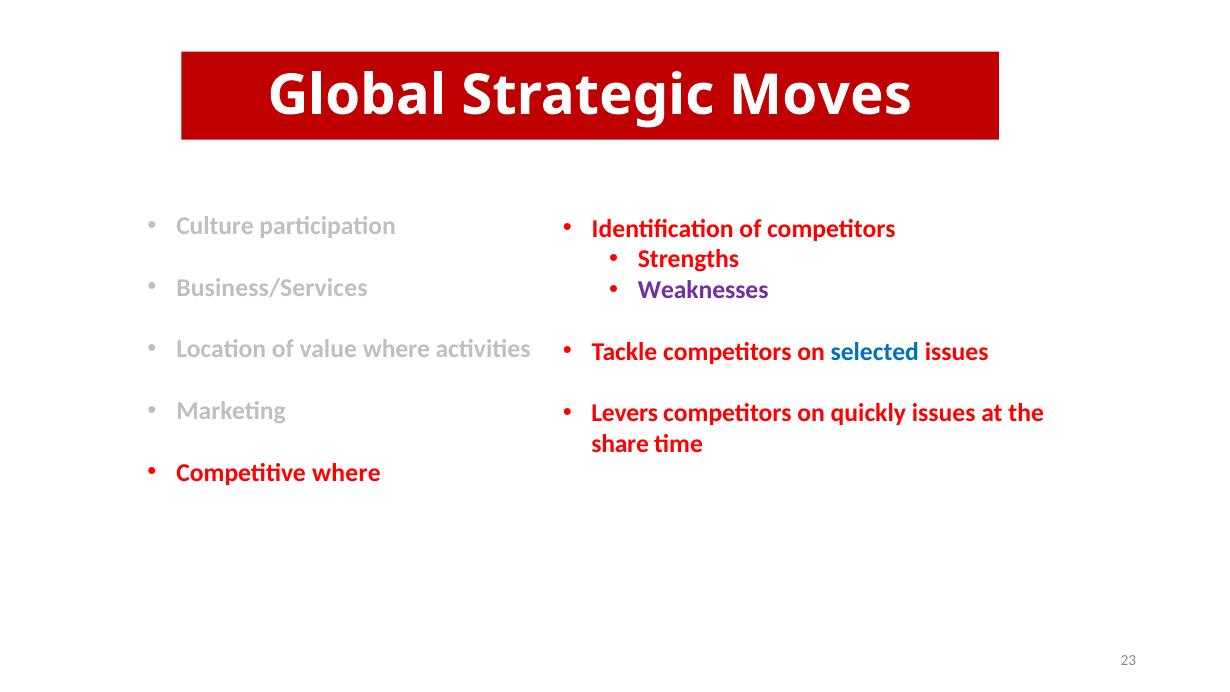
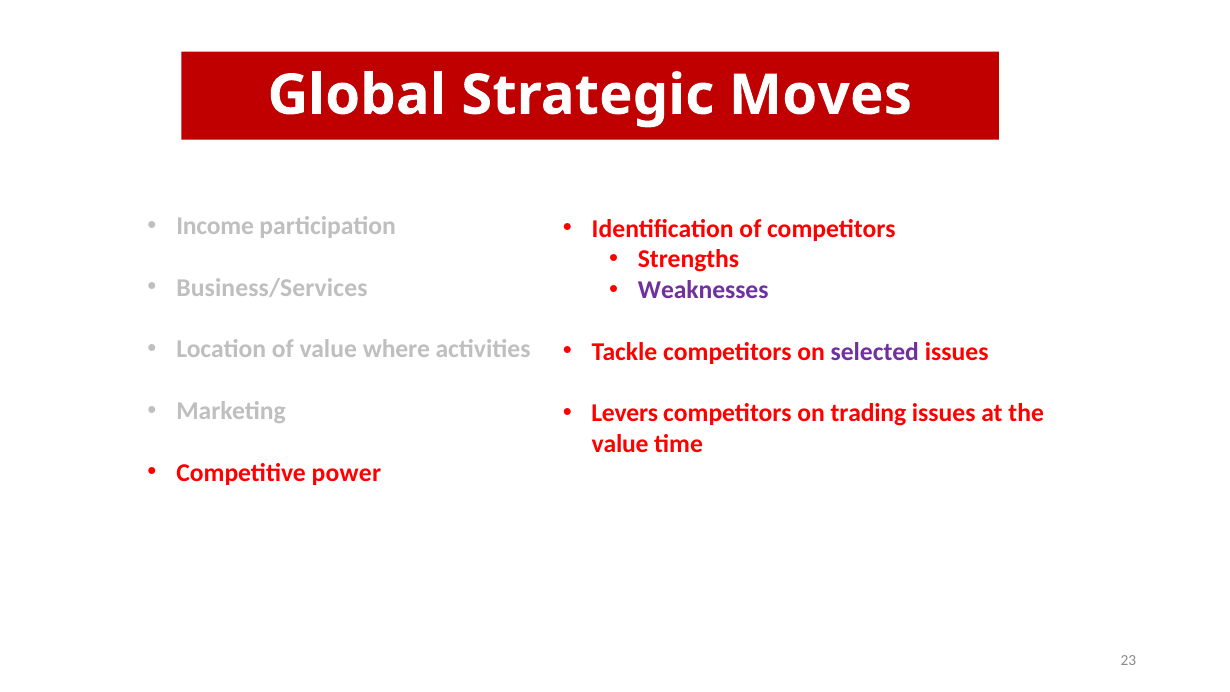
Culture: Culture -> Income (215, 226)
selected colour: blue -> purple (875, 352)
quickly: quickly -> trading (868, 413)
share: share -> value (620, 444)
Competitive where: where -> power (346, 472)
